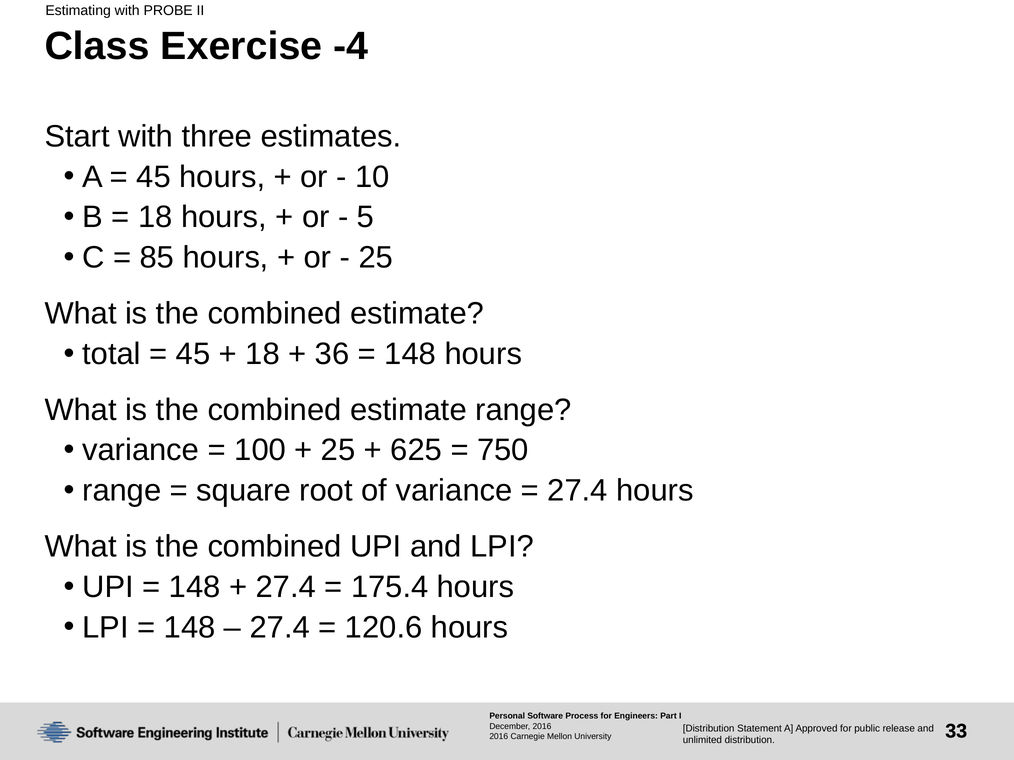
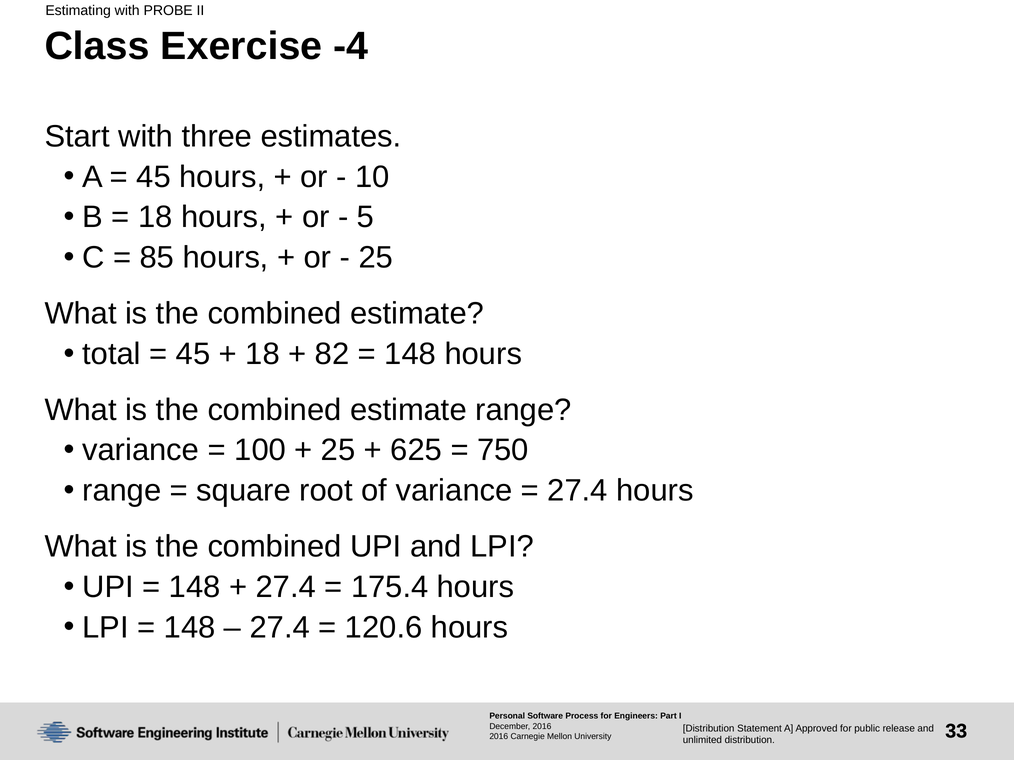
36: 36 -> 82 (332, 354)
